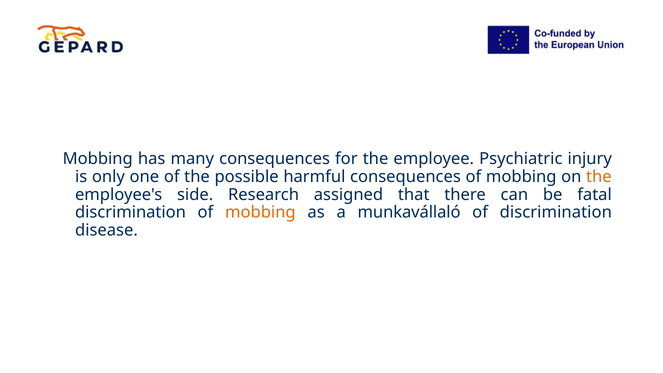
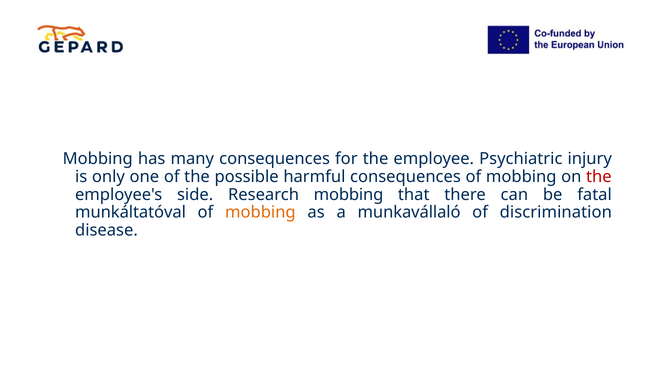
the colour: orange -> red (599, 177)
Research assigned: assigned -> mobbing (349, 195)
discrimination: discrimination -> munkáltatóval (130, 212)
